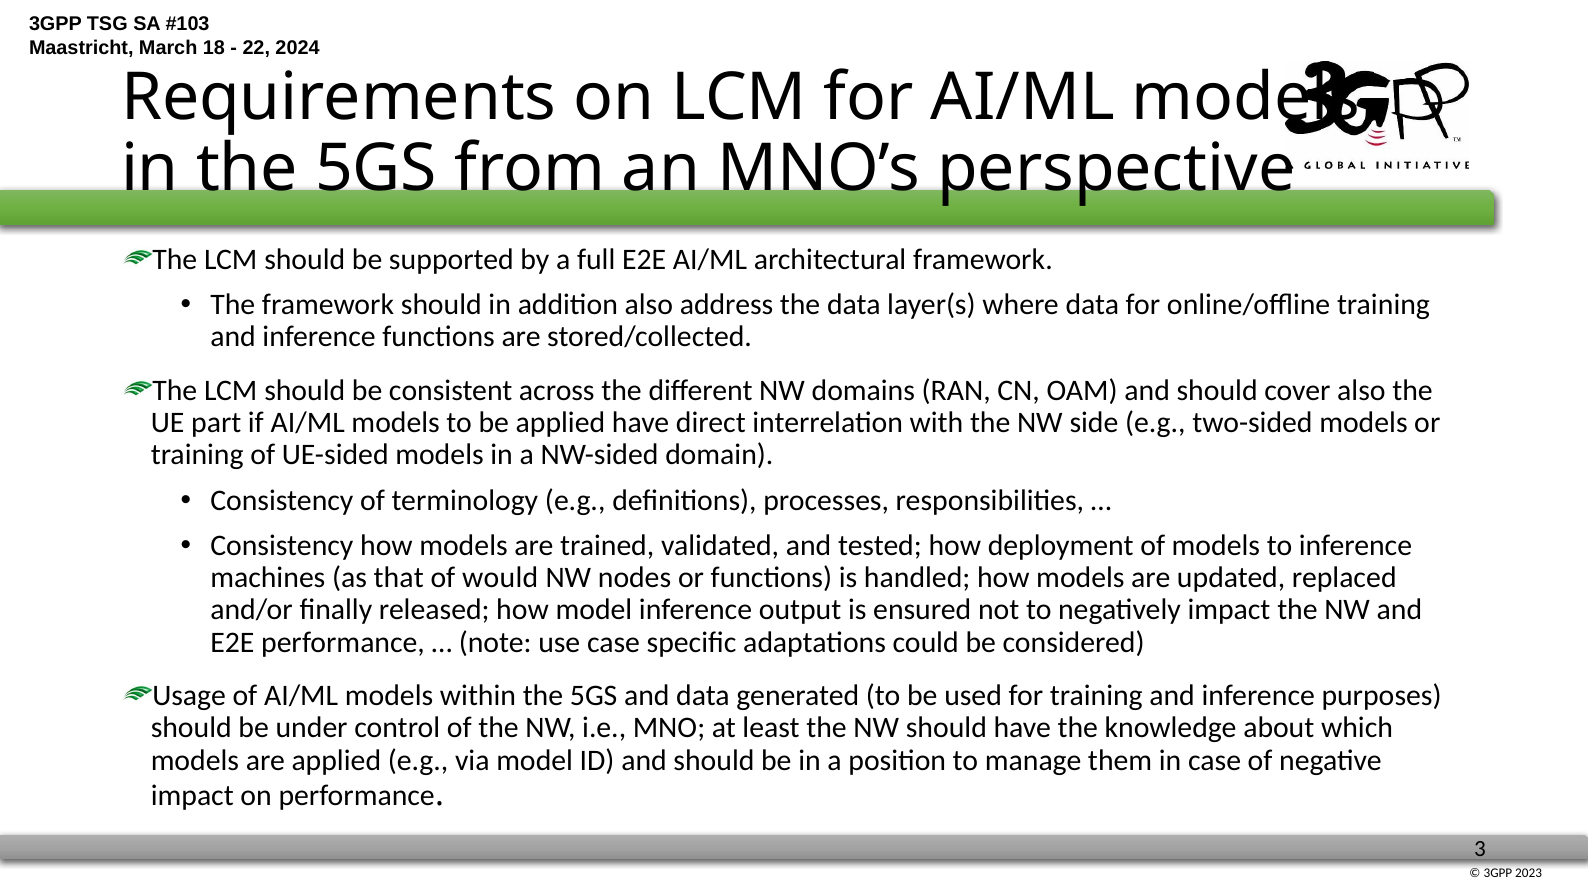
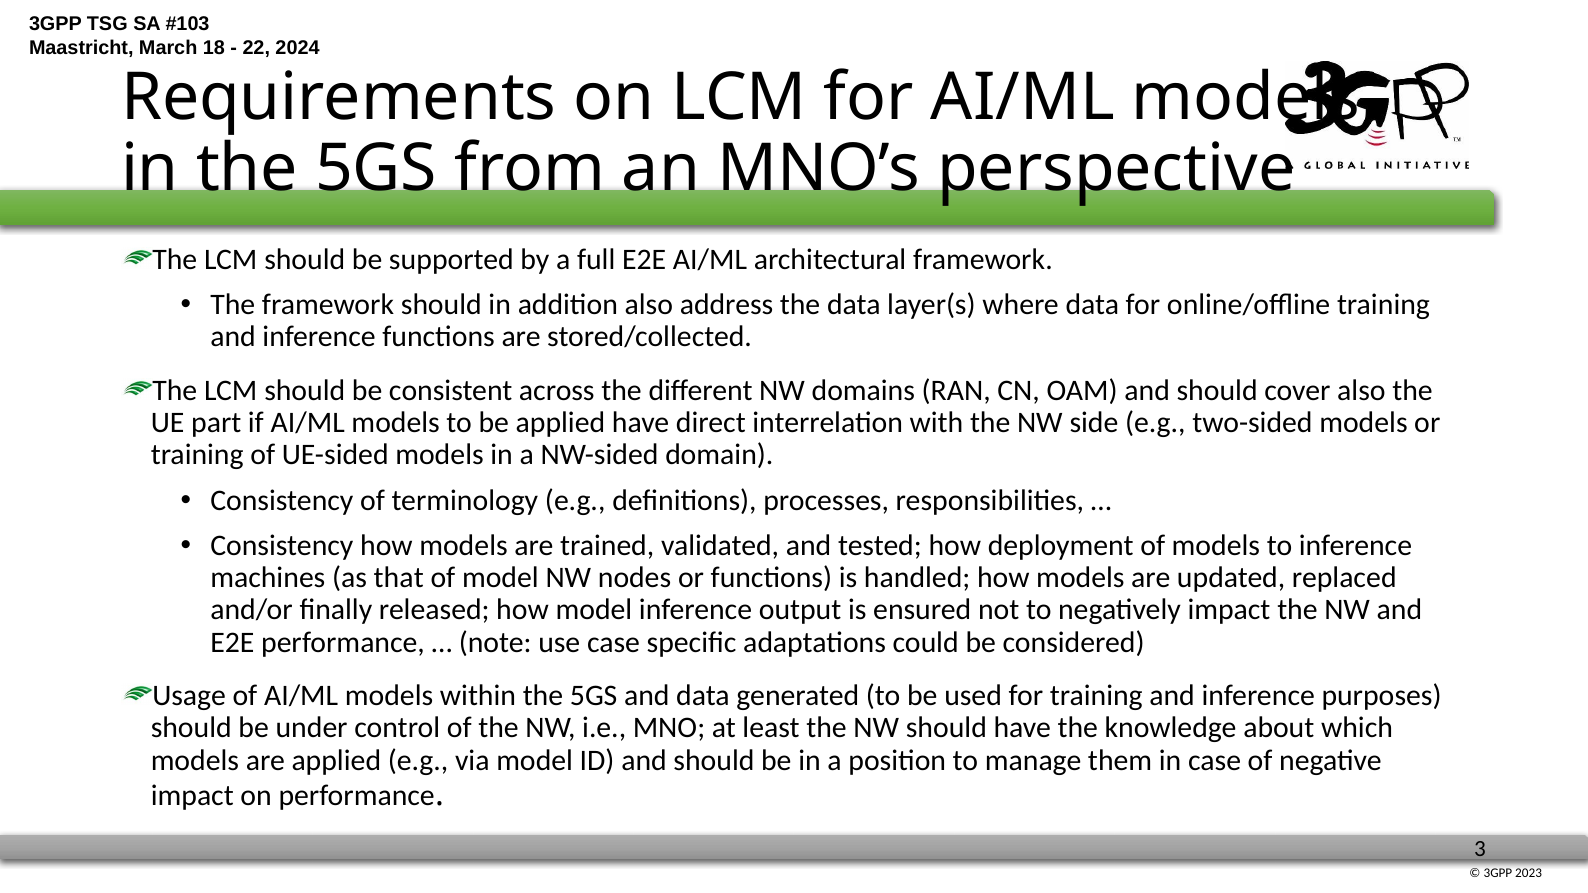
of would: would -> model (500, 578)
